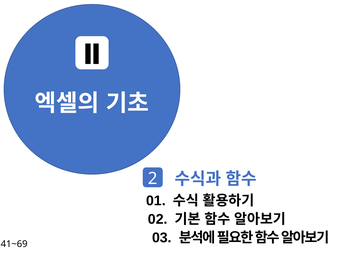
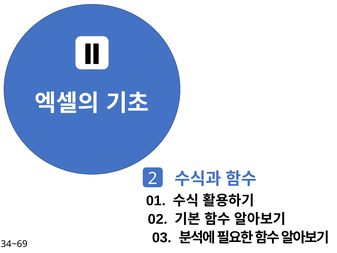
41~69: 41~69 -> 34~69 (14, 244)
